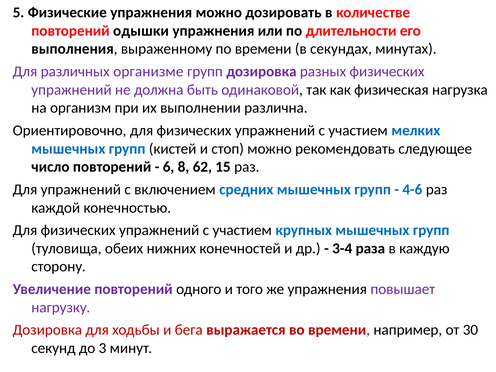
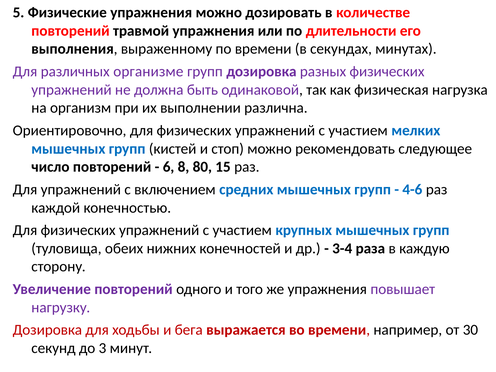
одышки: одышки -> травмой (141, 31)
62: 62 -> 80 (202, 167)
